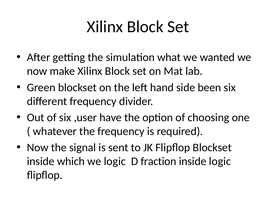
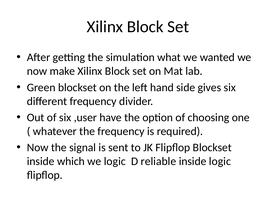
been: been -> gives (209, 87)
fraction: fraction -> reliable (158, 161)
